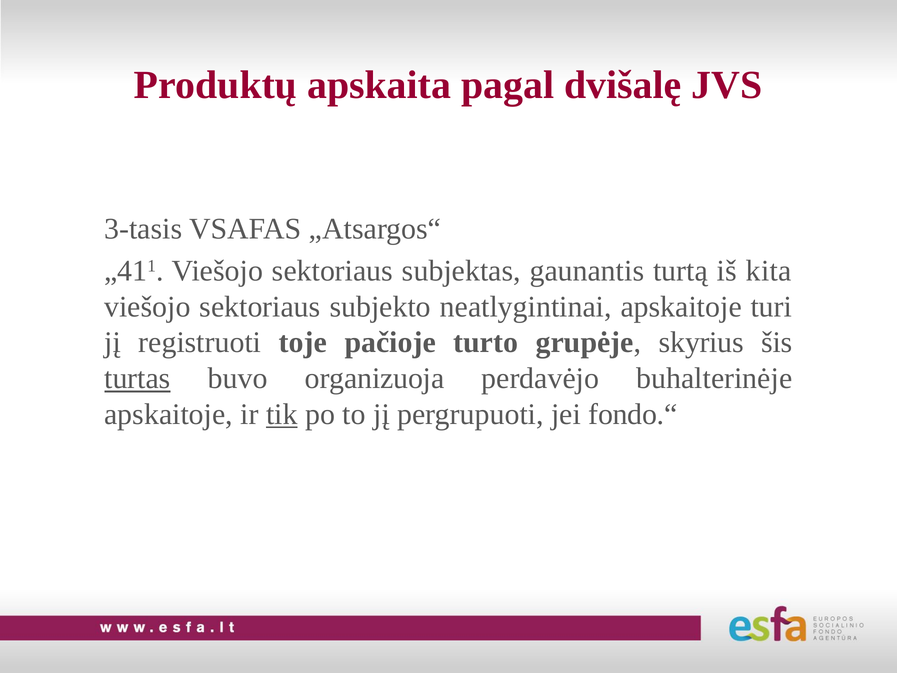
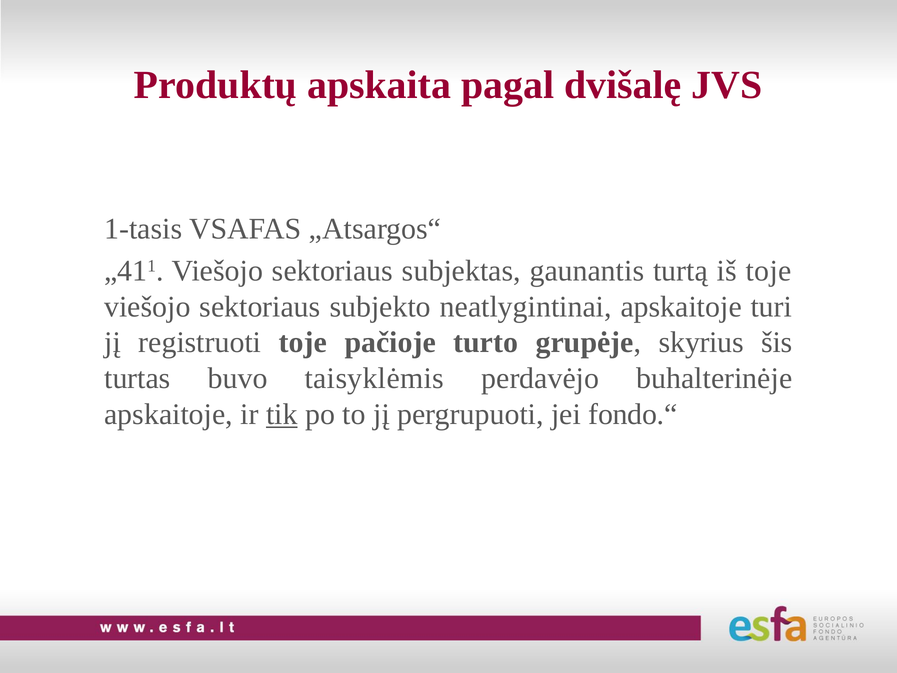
3-tasis: 3-tasis -> 1-tasis (143, 229)
iš kita: kita -> toje (769, 271)
turtas underline: present -> none (137, 378)
organizuoja: organizuoja -> taisyklėmis (374, 378)
